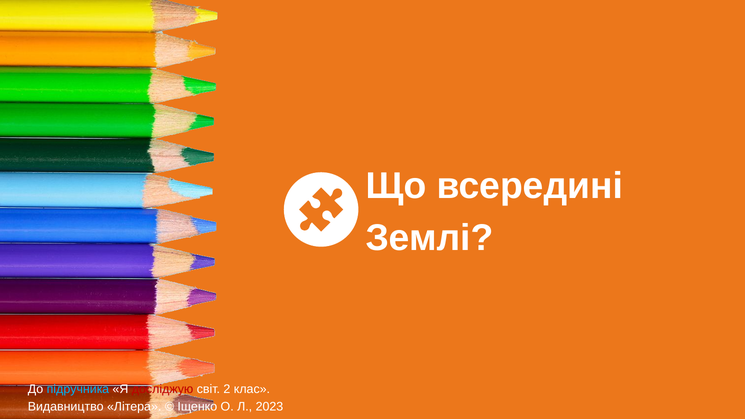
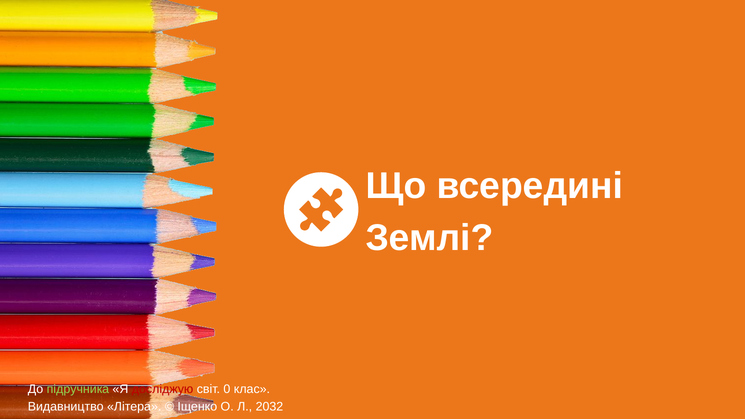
підручника colour: light blue -> light green (78, 389)
2: 2 -> 0 (227, 389)
2023: 2023 -> 2032 (269, 407)
